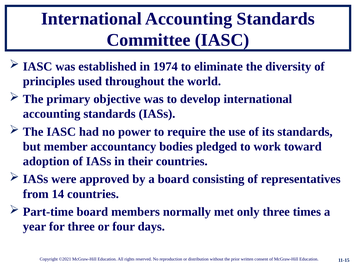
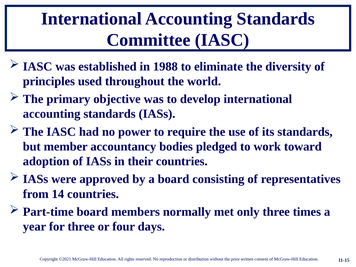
1974: 1974 -> 1988 (165, 66)
